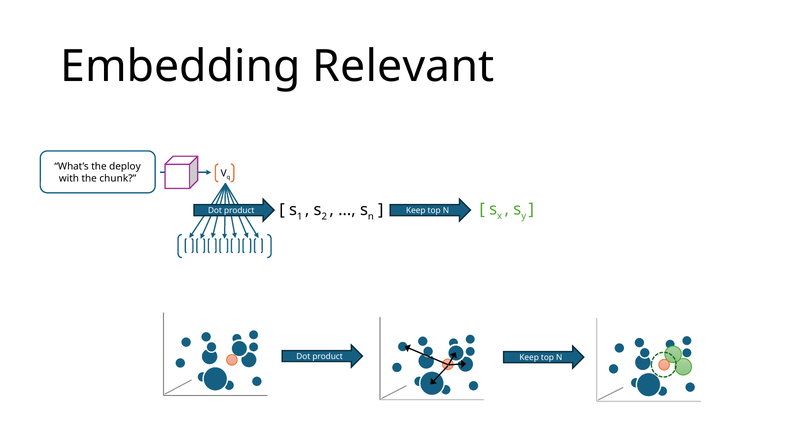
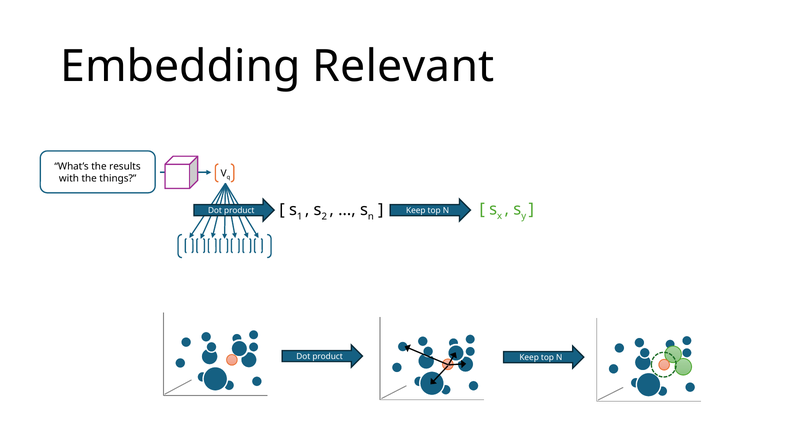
deploy: deploy -> results (125, 167)
chunk: chunk -> things (118, 179)
